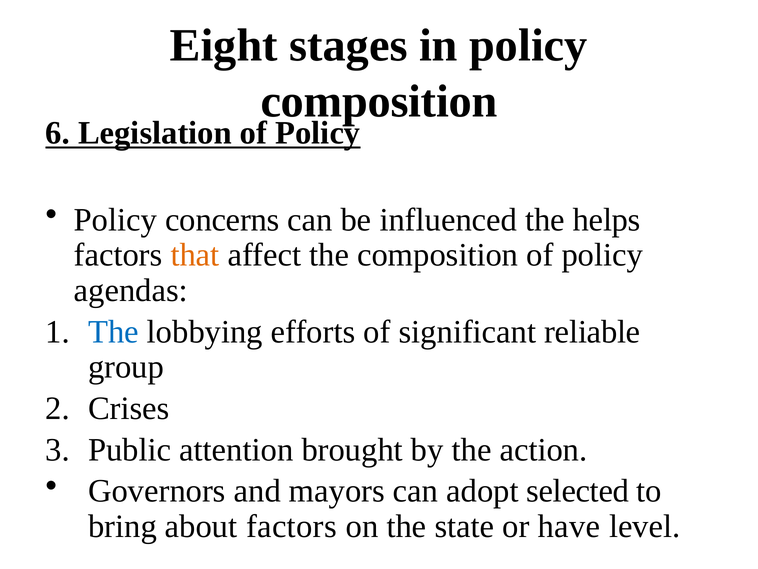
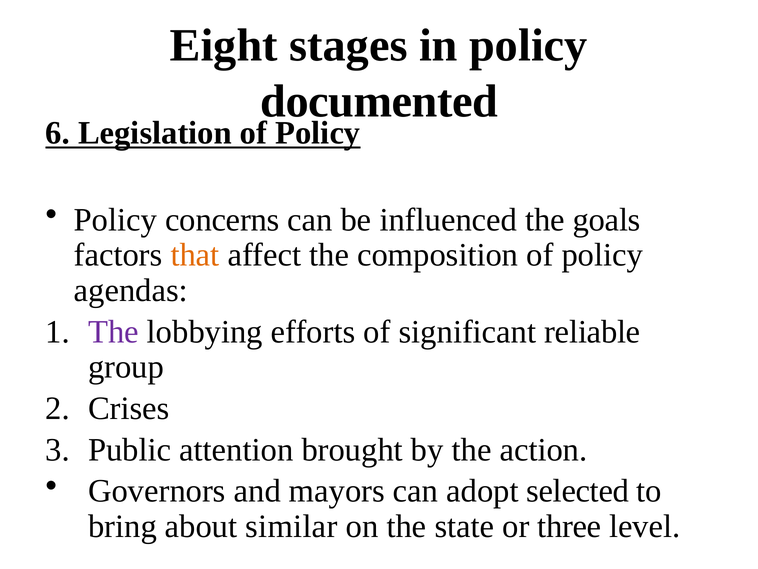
composition: composition -> documented (379, 101)
helps: helps -> goals (607, 220)
The colour: blue -> purple (113, 331)
about factors: factors -> similar (291, 526)
have: have -> three (569, 526)
